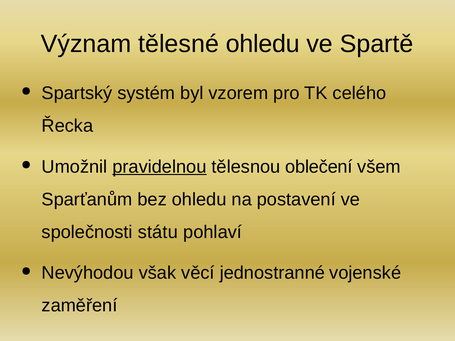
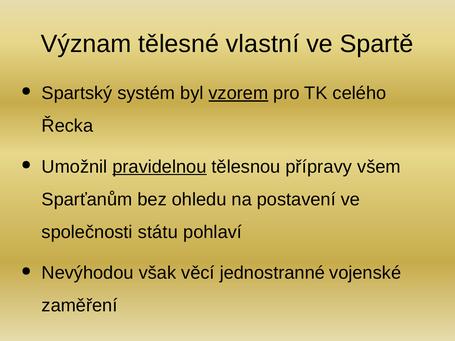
tělesné ohledu: ohledu -> vlastní (263, 44)
vzorem underline: none -> present (238, 93)
oblečení: oblečení -> přípravy (319, 167)
